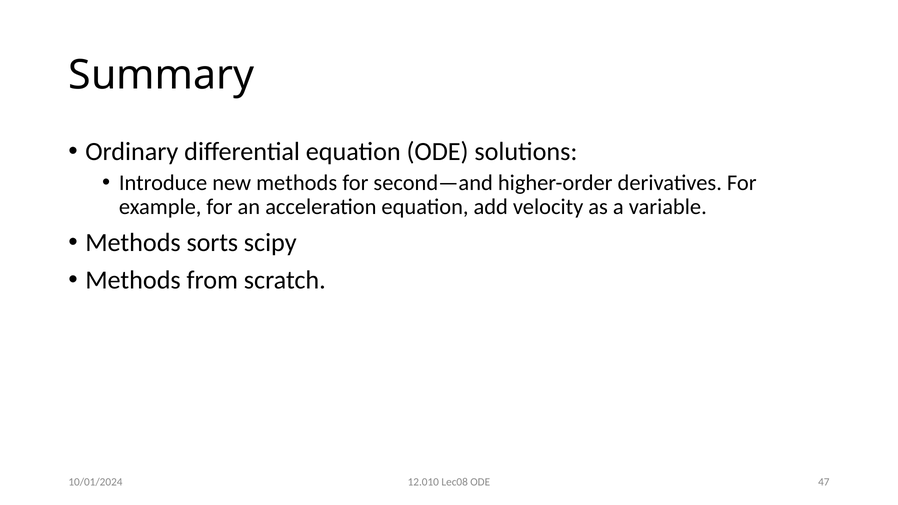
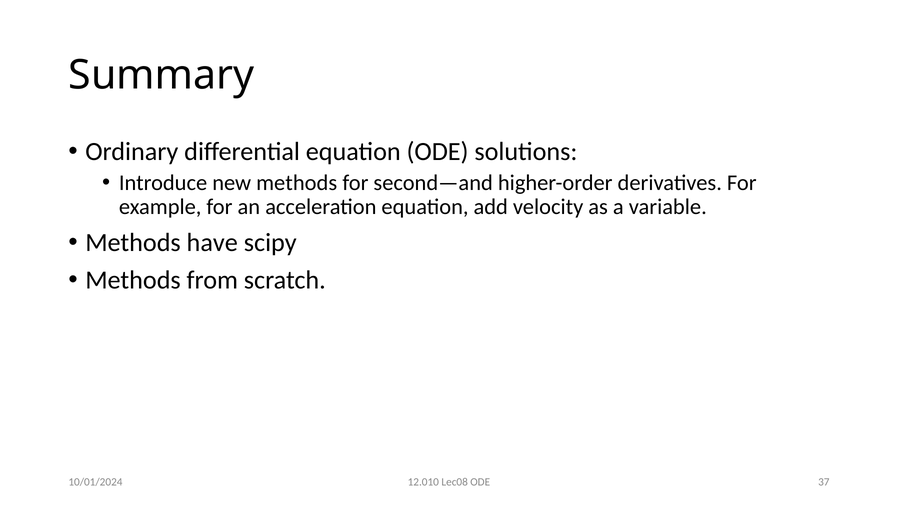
sorts: sorts -> have (212, 243)
47: 47 -> 37 (824, 482)
